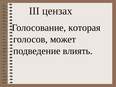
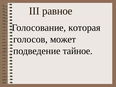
цензах: цензах -> равное (57, 11)
влиять: влиять -> тайное (78, 51)
